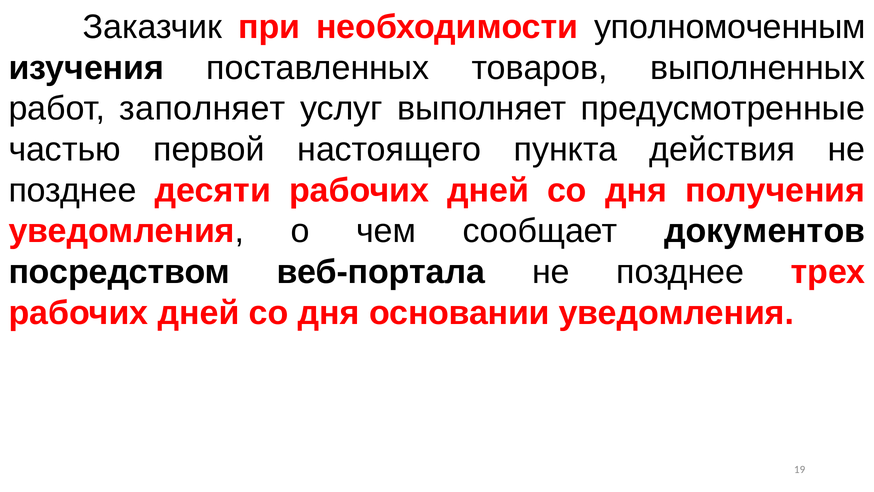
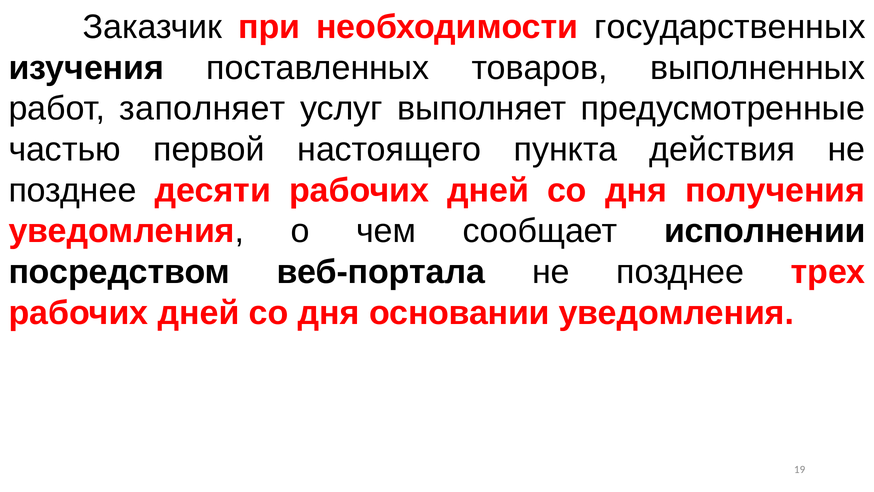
уполномоченным: уполномоченным -> государственных (730, 27)
документов: документов -> исполнении (765, 231)
